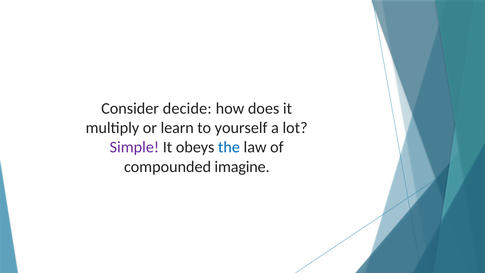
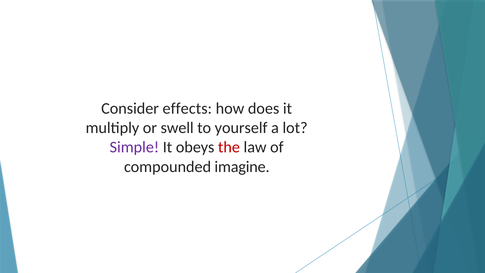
decide: decide -> effects (187, 108)
learn: learn -> swell (177, 128)
the colour: blue -> red (229, 147)
